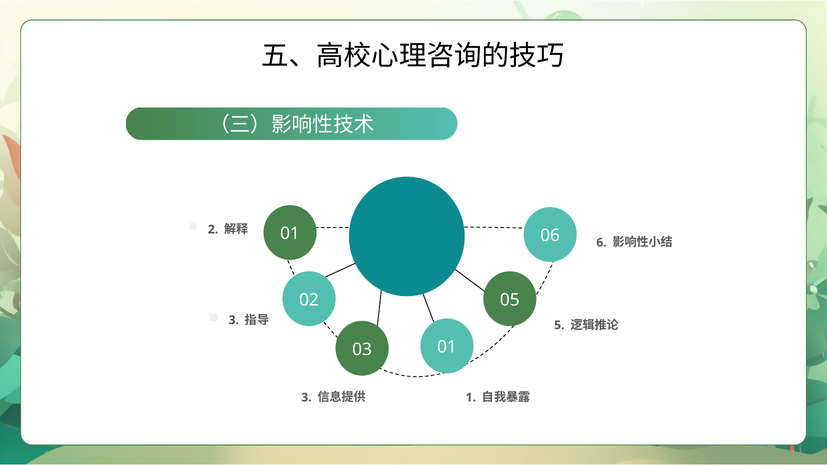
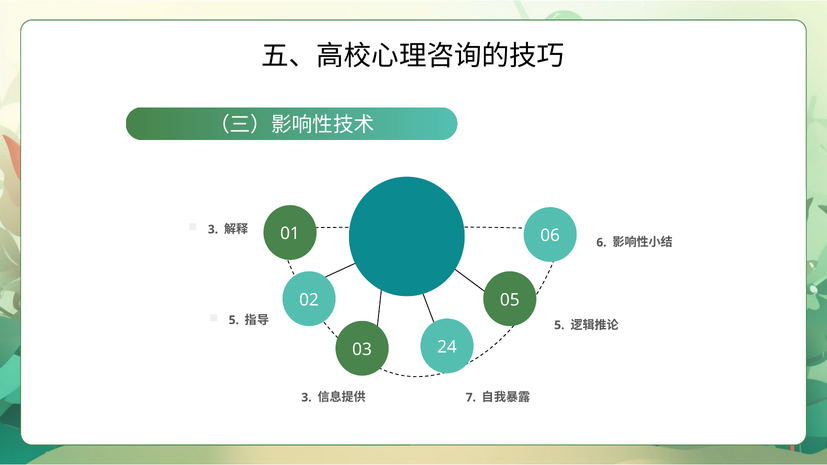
2: 2 -> 3 (213, 230)
3: 3 -> 5 (234, 320)
03 01: 01 -> 24 (447, 347)
1: 1 -> 7 (471, 398)
